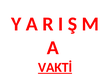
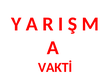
VAKTİ underline: present -> none (55, 68)
